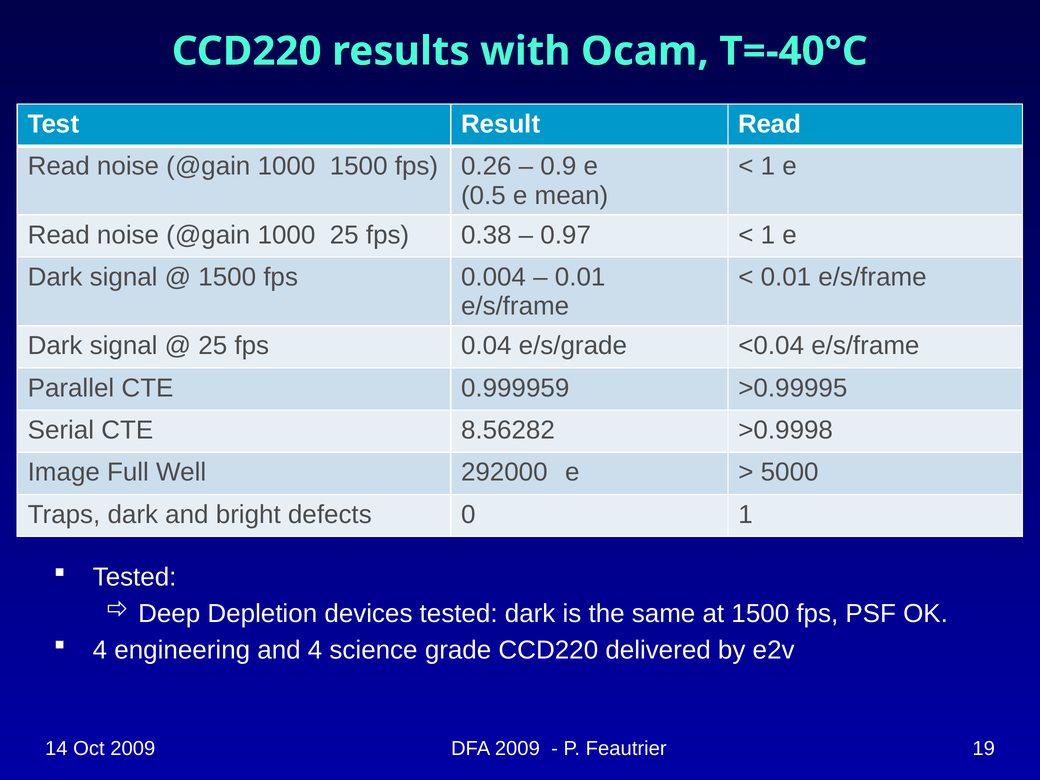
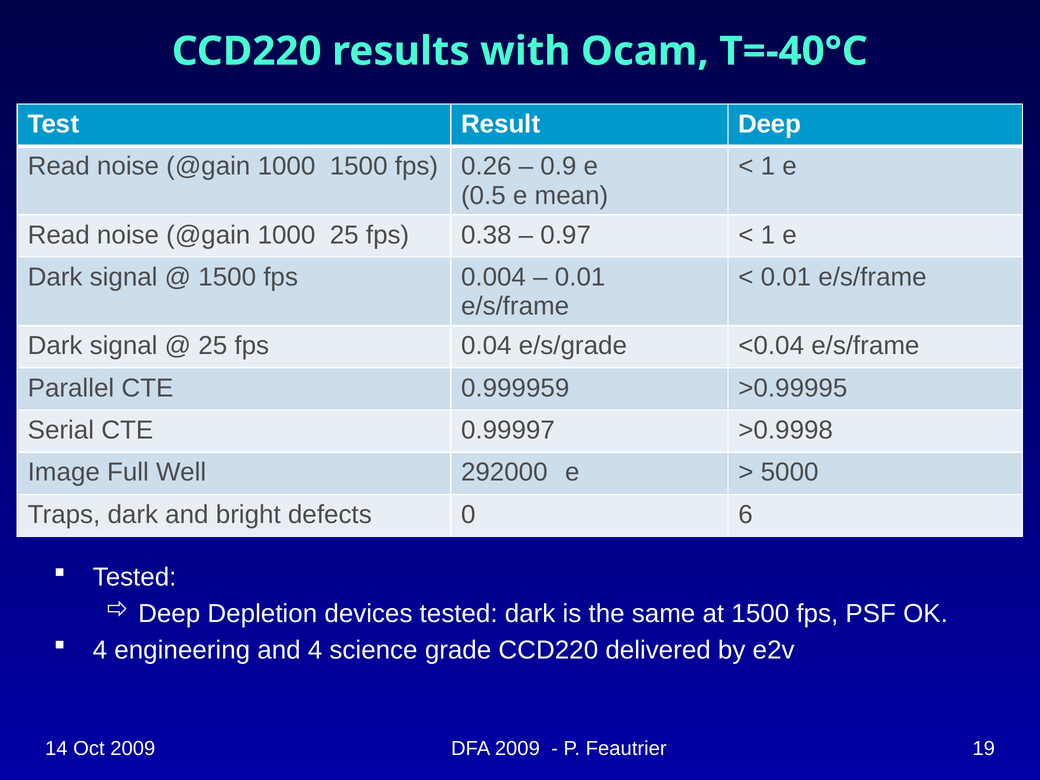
Result Read: Read -> Deep (770, 124)
8.56282: 8.56282 -> 0.99997 (508, 430)
0 1: 1 -> 6 (746, 515)
